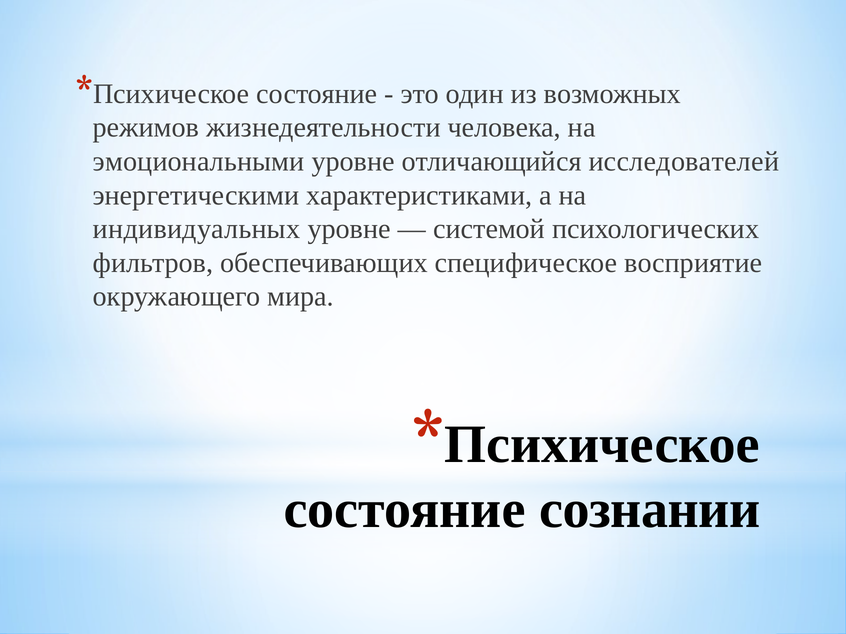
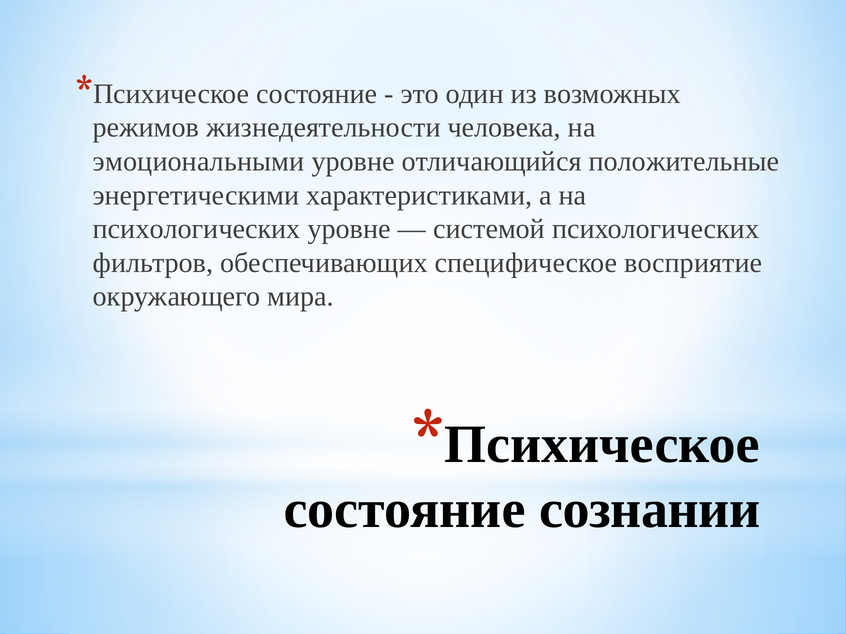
исследователей: исследователей -> положительные (684, 162)
индивидуальных: индивидуальных -> психологических (197, 229)
